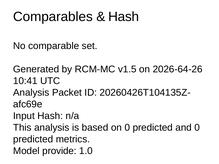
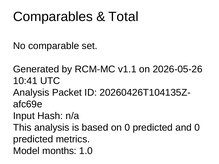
Hash: Hash -> Total (123, 17)
v1.5: v1.5 -> v1.1 (127, 69)
2026-64-26: 2026-64-26 -> 2026-05-26 (178, 69)
provide: provide -> months (59, 151)
